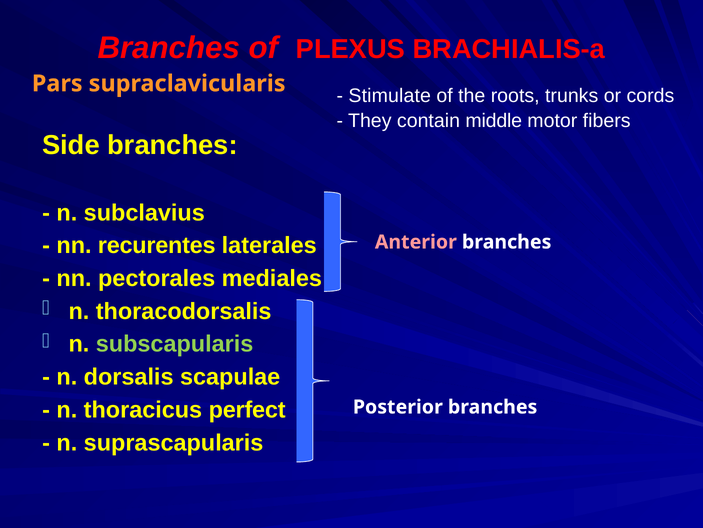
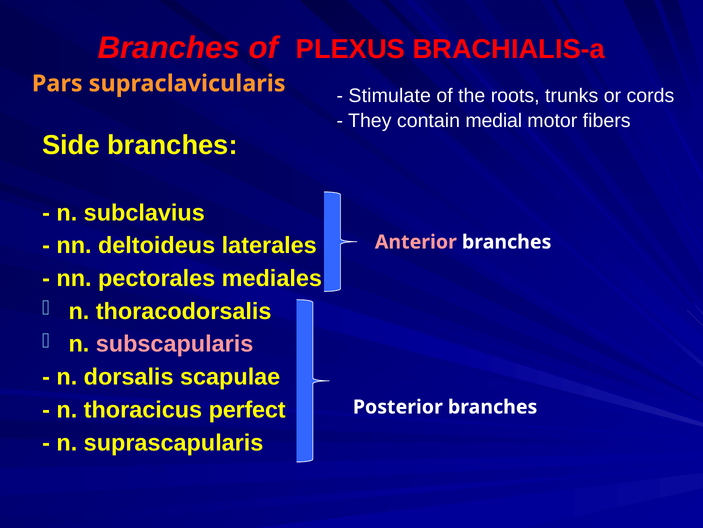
middle: middle -> medial (494, 121)
recurentes: recurentes -> deltoideus (157, 245)
subscapularis colour: light green -> pink (175, 344)
